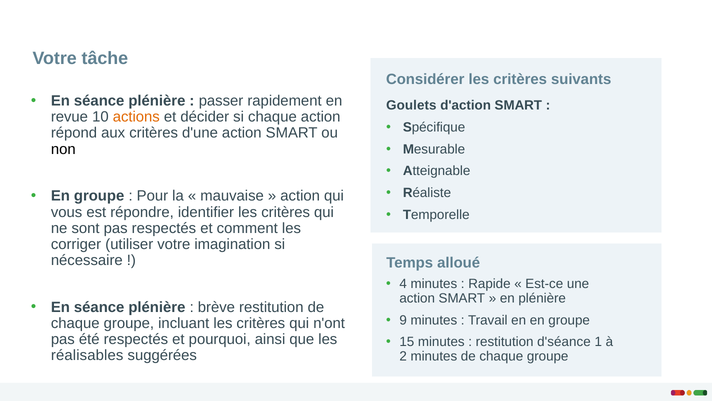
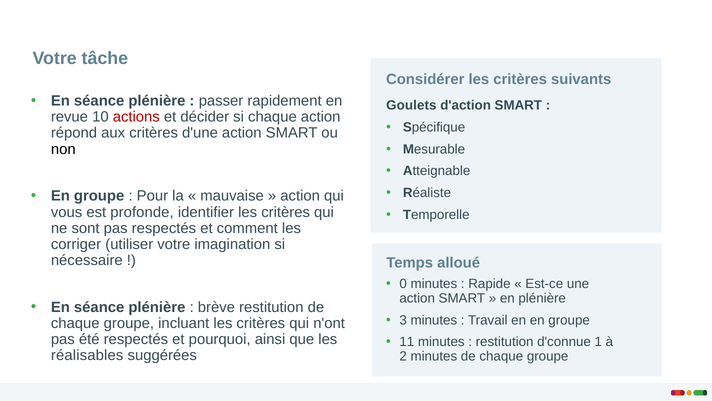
actions colour: orange -> red (136, 117)
répondre: répondre -> profonde (142, 212)
4: 4 -> 0 (403, 284)
9: 9 -> 3 (403, 320)
15: 15 -> 11 (407, 342)
d'séance: d'séance -> d'connue (564, 342)
